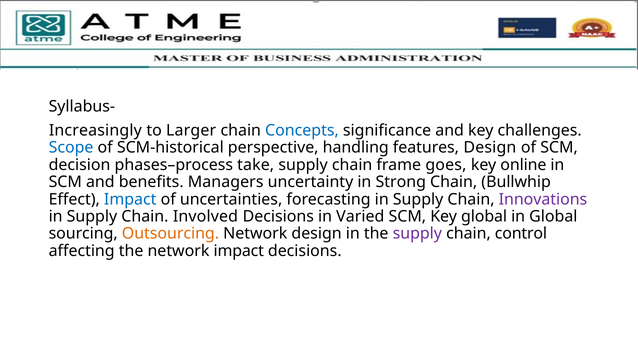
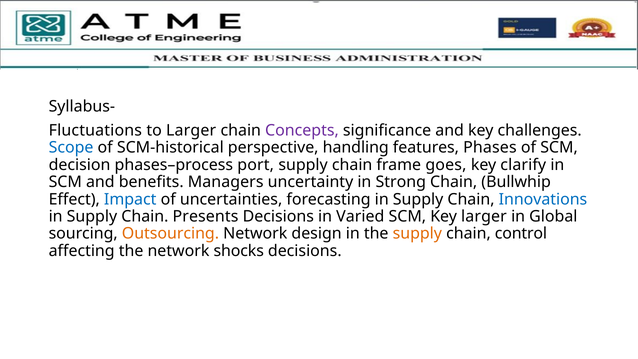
Increasingly: Increasingly -> Fluctuations (95, 130)
Concepts colour: blue -> purple (302, 130)
features Design: Design -> Phases (490, 148)
take: take -> port (256, 165)
online: online -> clarify (523, 165)
Innovations colour: purple -> blue (543, 199)
Involved: Involved -> Presents (206, 216)
Key global: global -> larger (484, 216)
supply colour: purple -> orange (417, 234)
network impact: impact -> shocks (239, 251)
